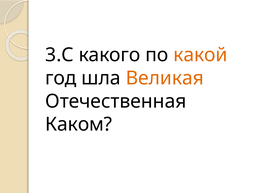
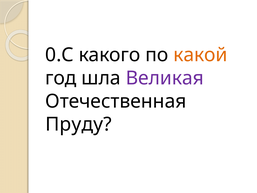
3.С: 3.С -> 0.С (59, 55)
Великая colour: orange -> purple (165, 78)
Каком: Каком -> Пруду (79, 124)
